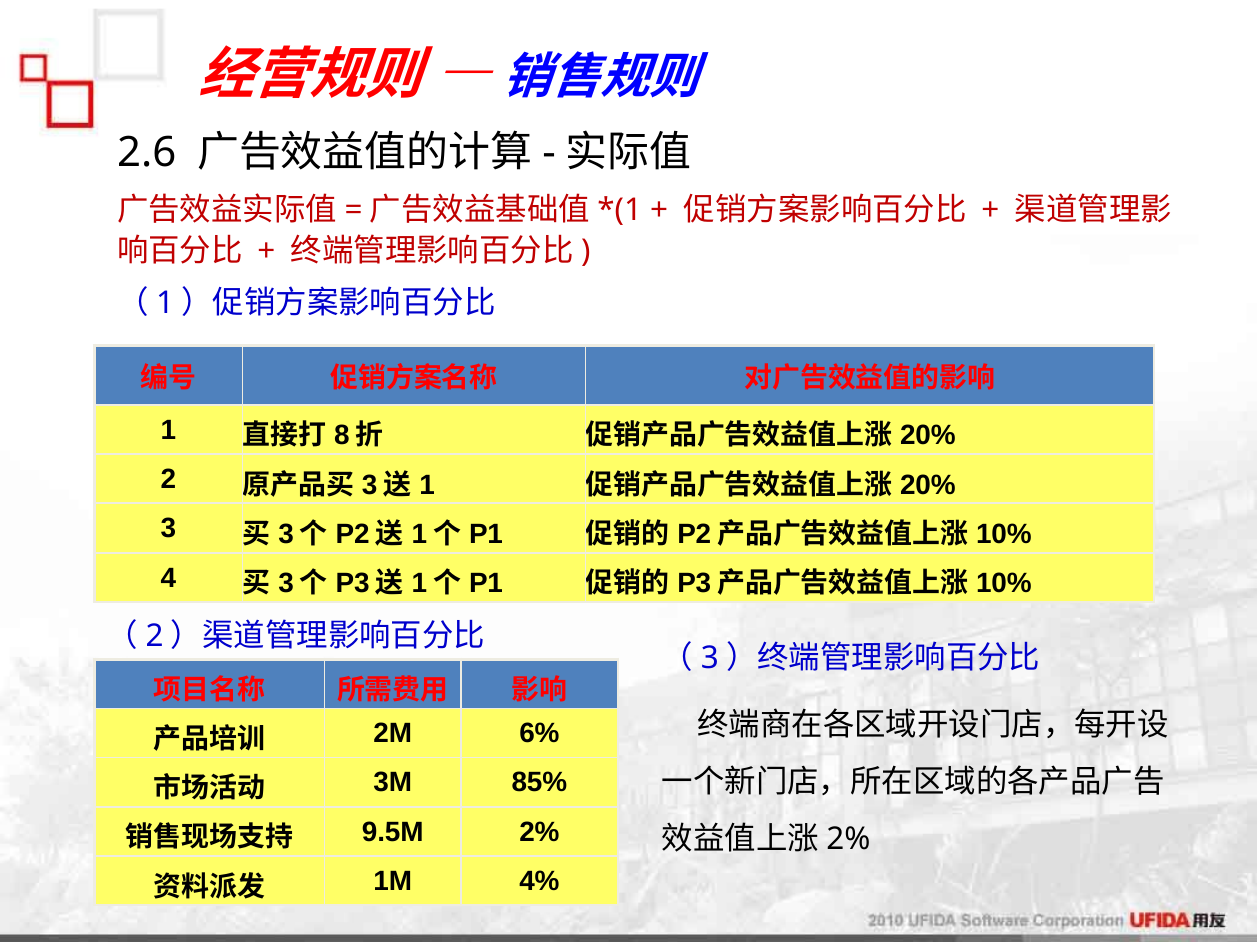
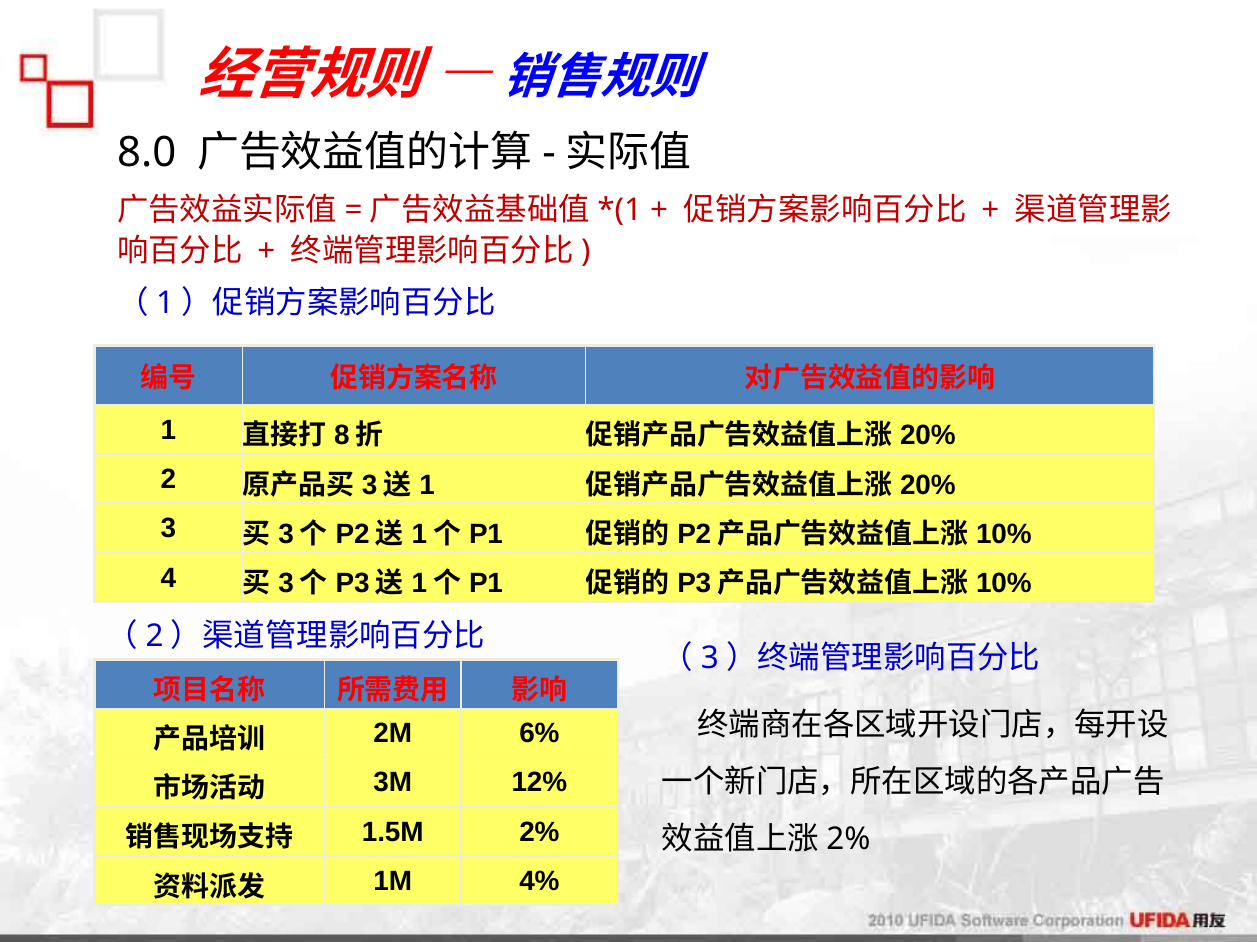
2.6: 2.6 -> 8.0 (147, 153)
85%: 85% -> 12% (539, 783)
9.5M: 9.5M -> 1.5M (393, 832)
